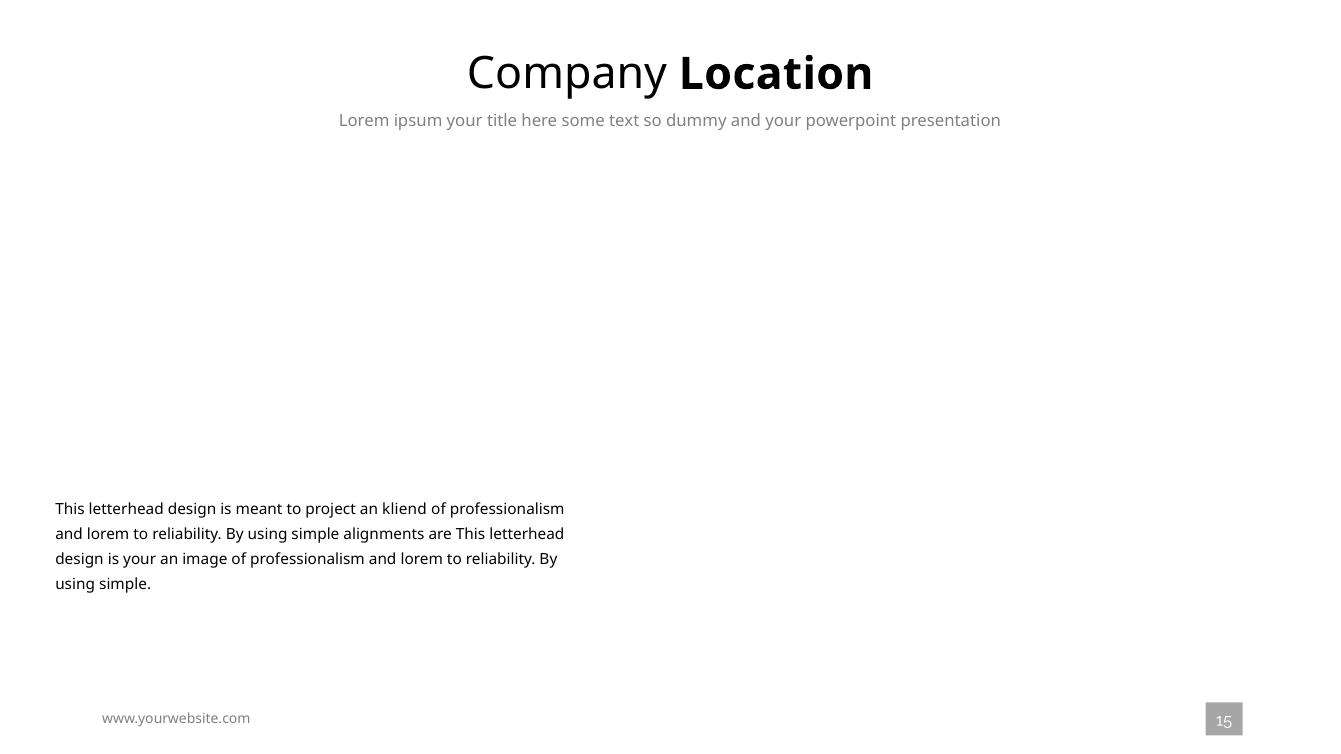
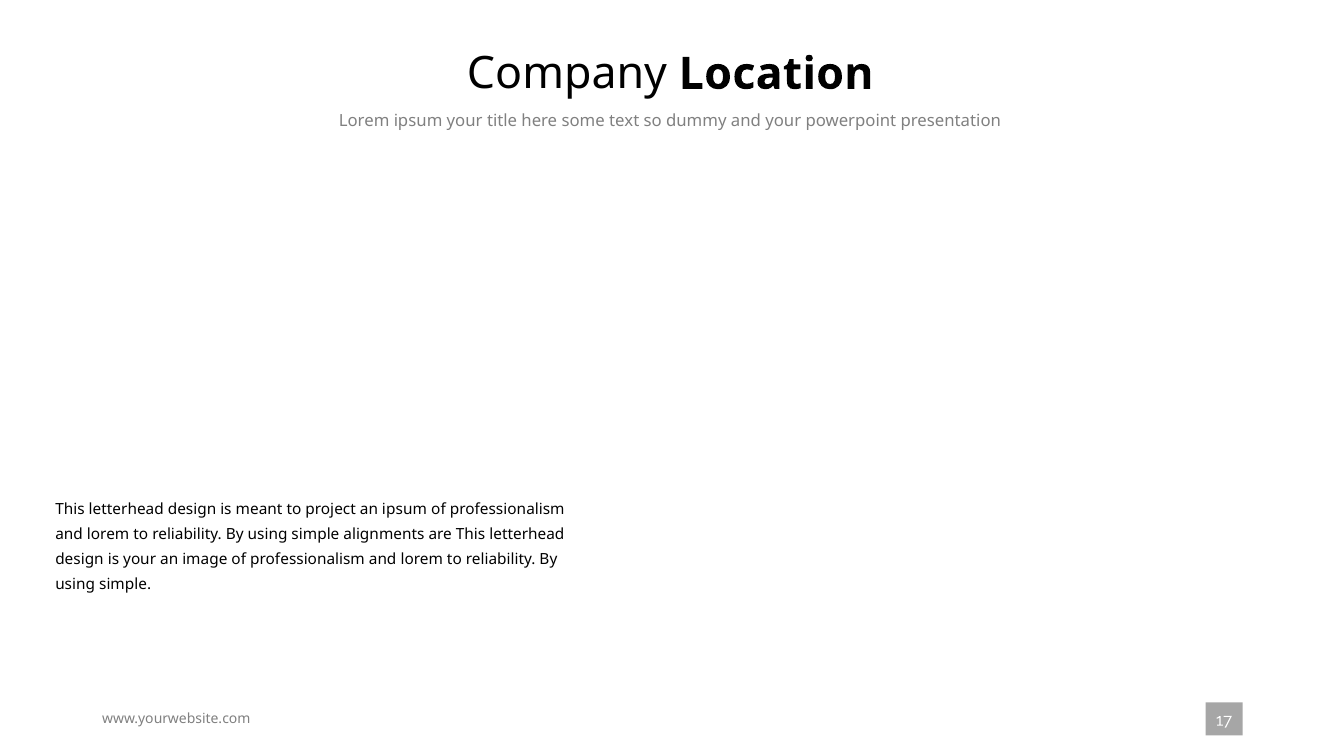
an kliend: kliend -> ipsum (405, 509)
15: 15 -> 17 (1224, 720)
